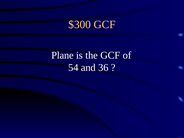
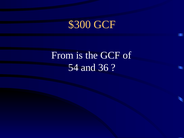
Plane: Plane -> From (62, 55)
